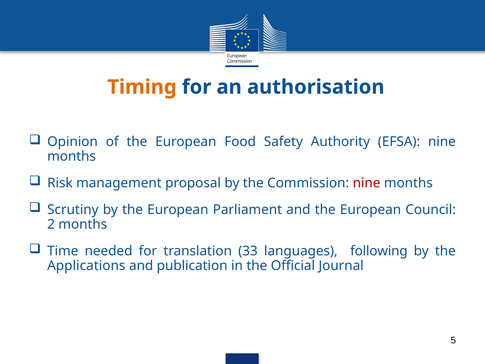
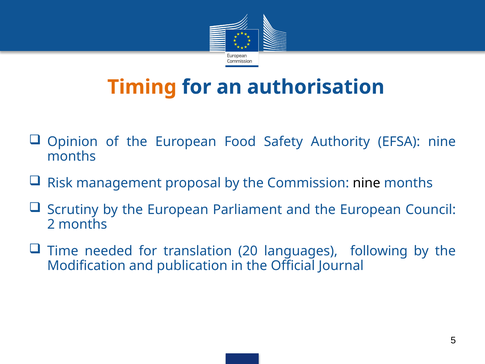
nine colour: red -> black (367, 183)
33: 33 -> 20 (248, 251)
Applications: Applications -> Modification (86, 265)
